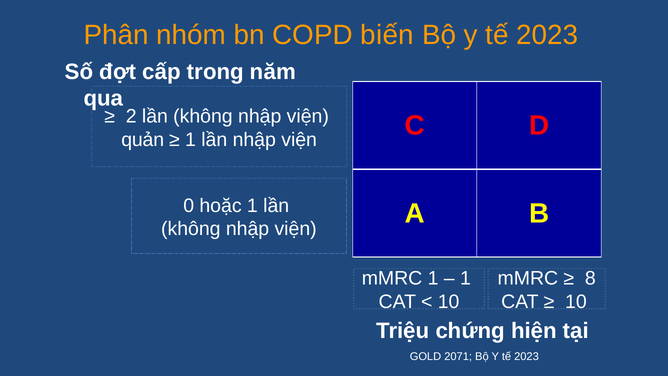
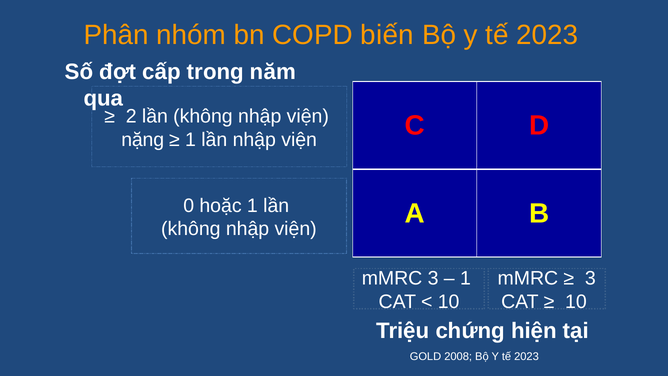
quản: quản -> nặng (143, 139)
mMRC 1: 1 -> 3 (433, 278)
8: 8 -> 3 (590, 278)
2071: 2071 -> 2008 (458, 356)
